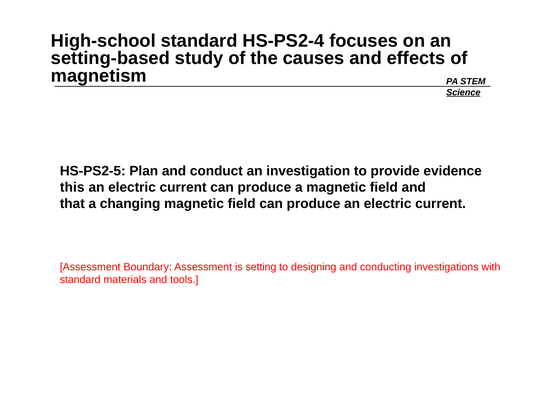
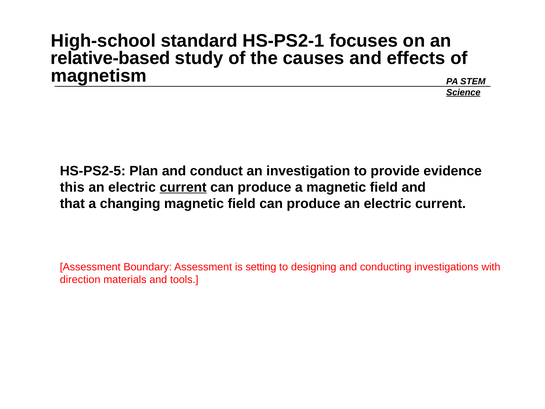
HS-PS2-4: HS-PS2-4 -> HS-PS2-1 (283, 41)
setting-based: setting-based -> relative-based (111, 58)
current underline: none -> present (183, 187)
standard: standard -> direction (80, 280)
